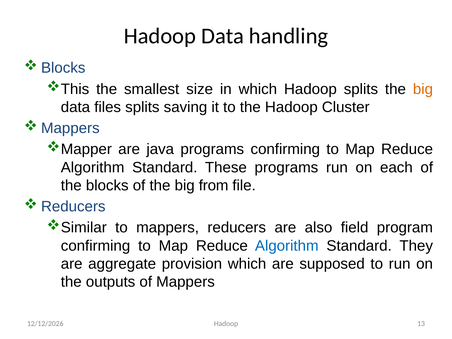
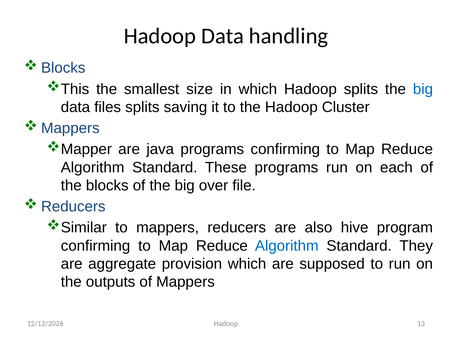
big colour: orange -> blue (423, 89)
from: from -> over (214, 185)
field: field -> hive (355, 228)
